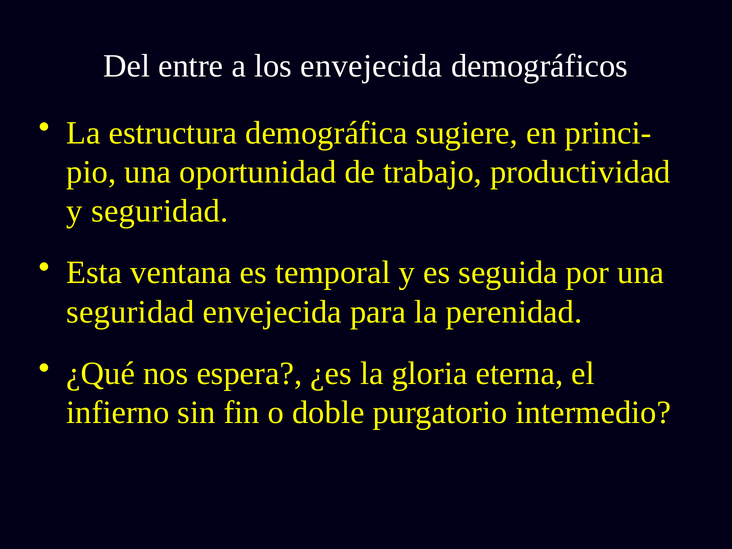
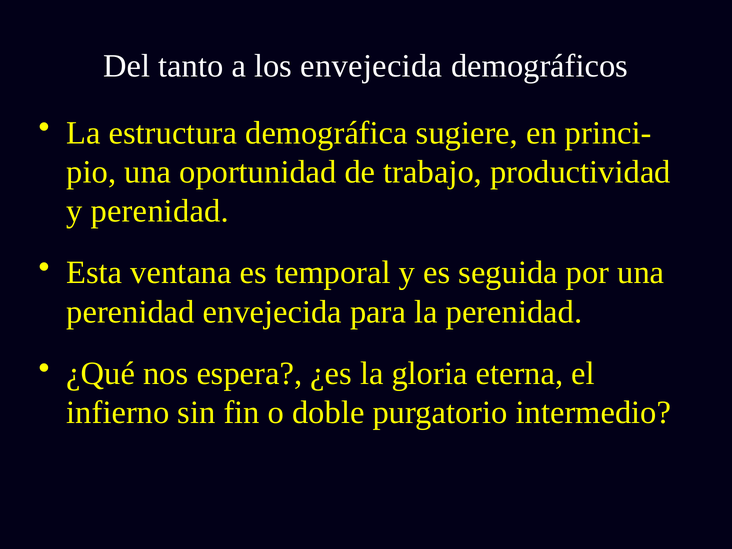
entre: entre -> tanto (191, 66)
y seguridad: seguridad -> perenidad (160, 211)
seguridad: seguridad -> perenidad (131, 312)
